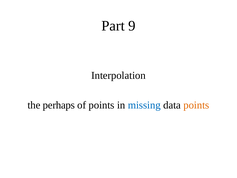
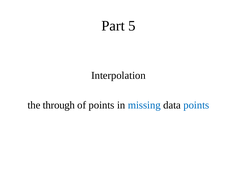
9: 9 -> 5 (132, 26)
perhaps: perhaps -> through (59, 105)
points colour: orange -> blue (196, 105)
